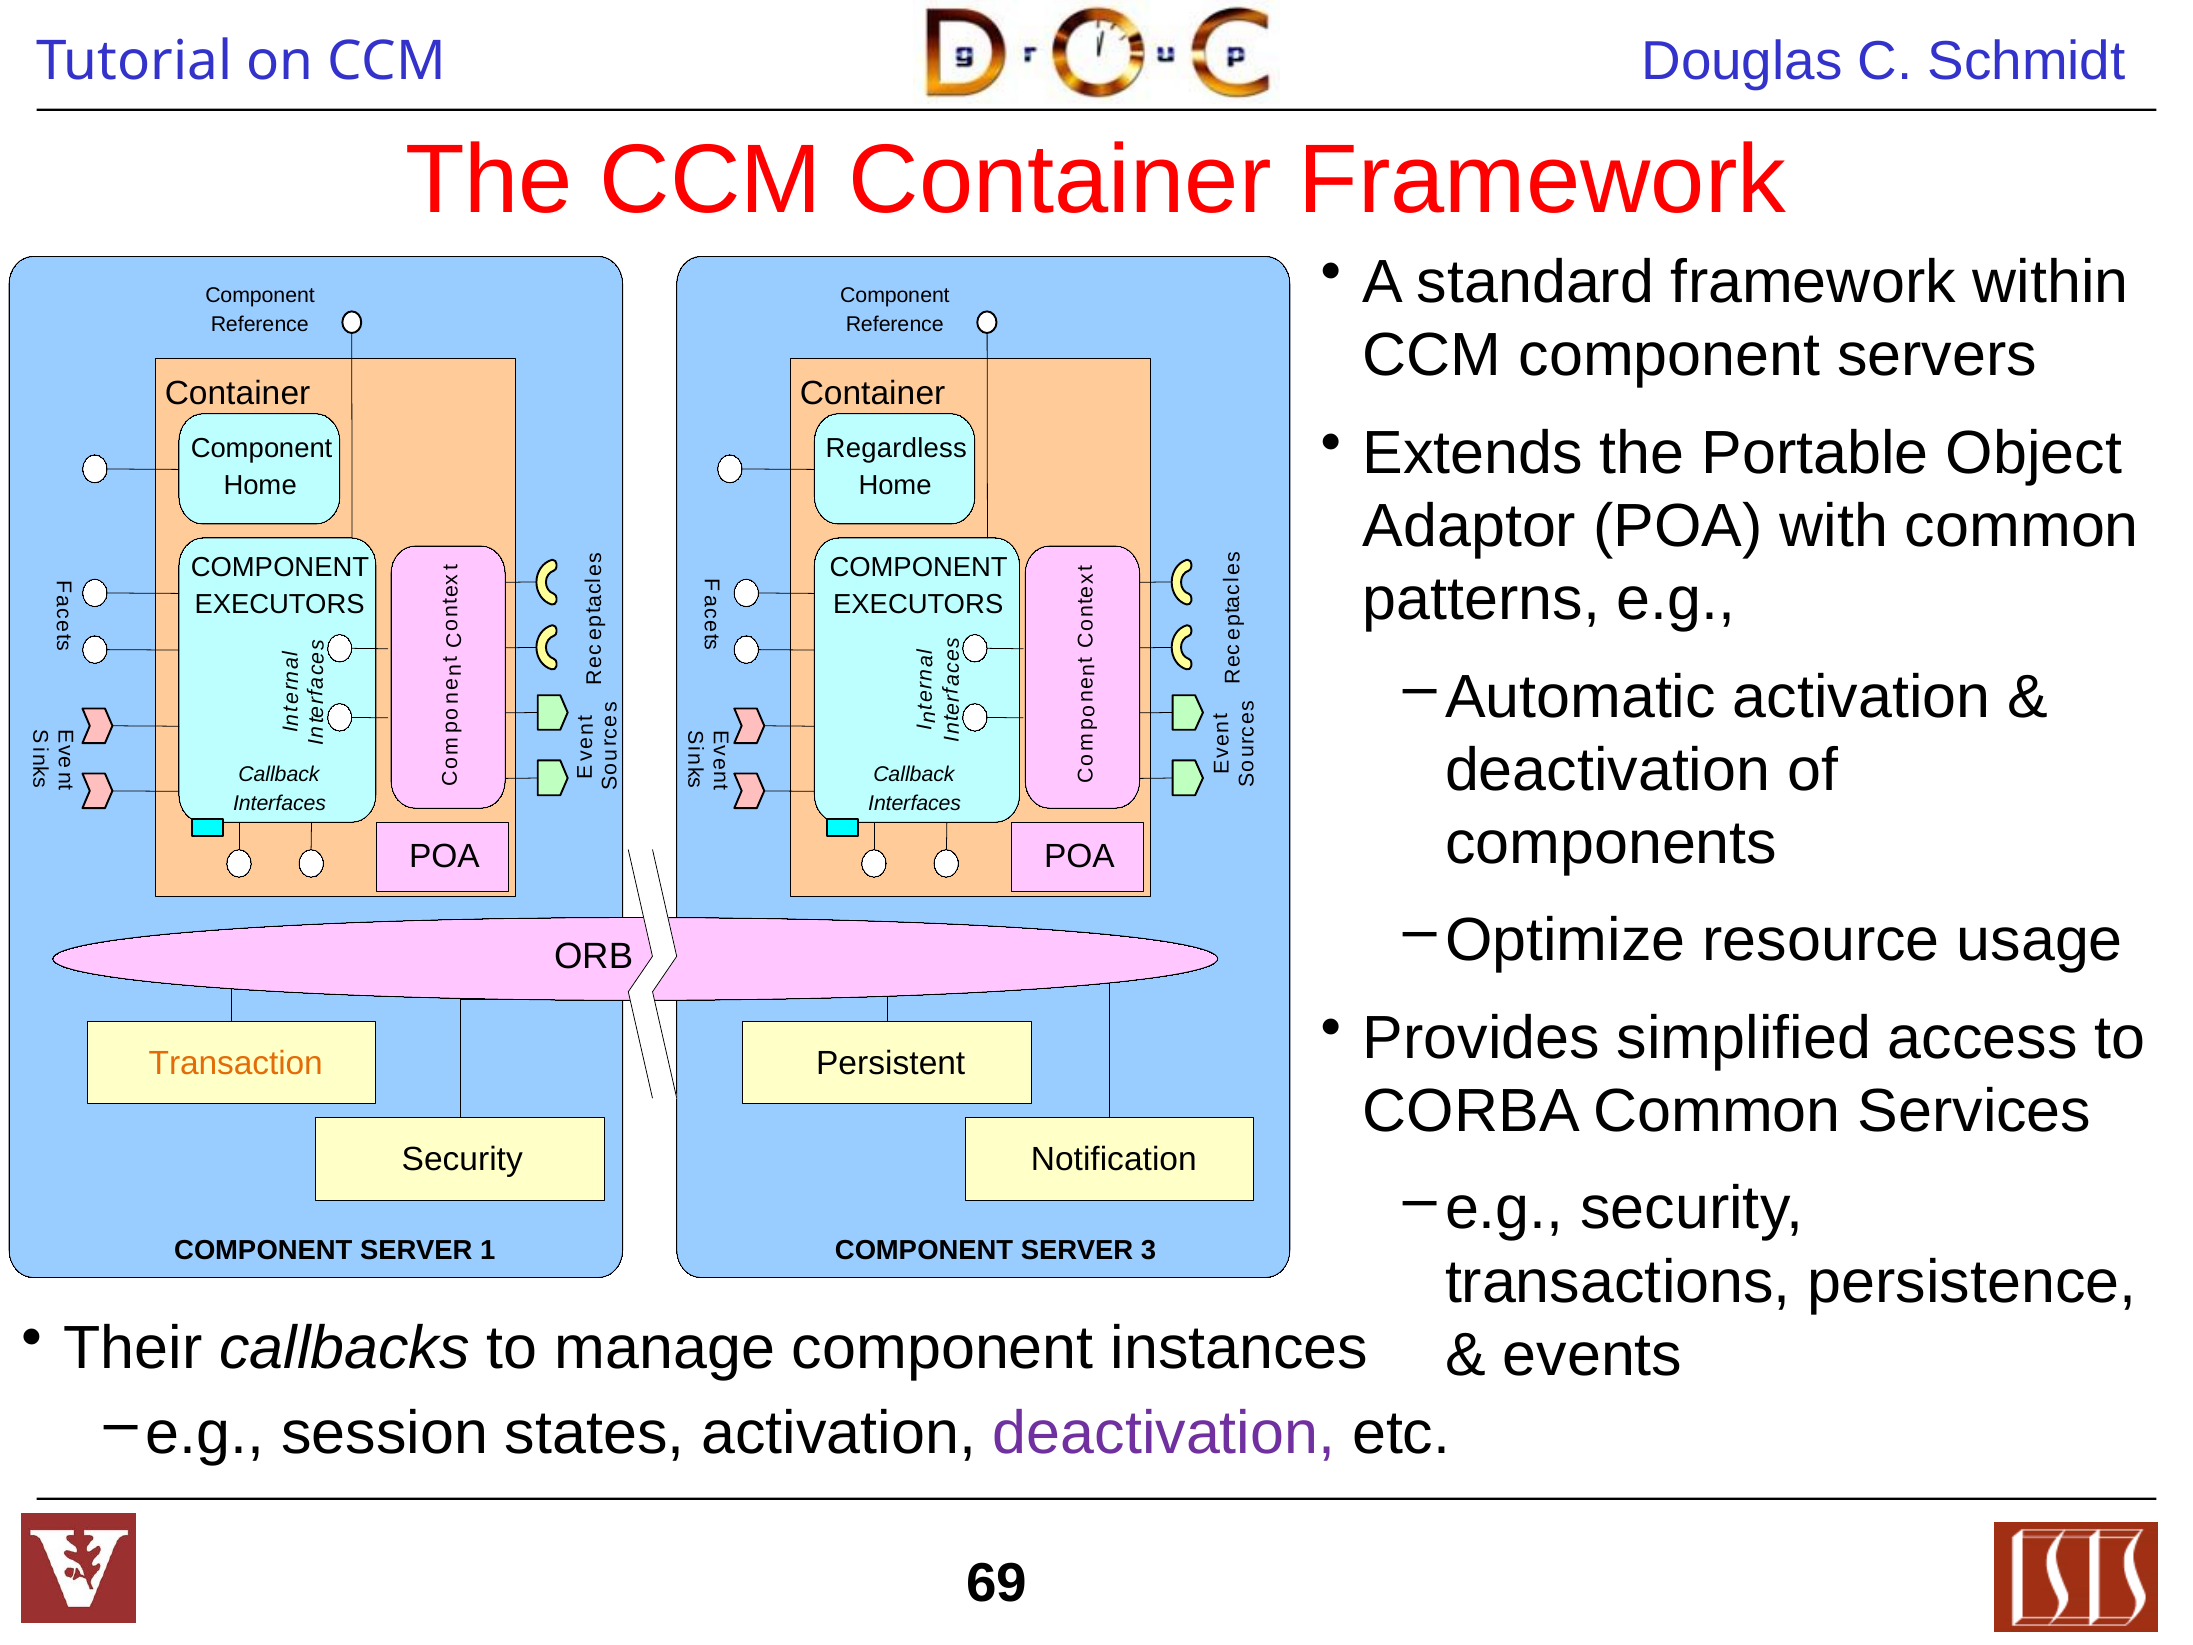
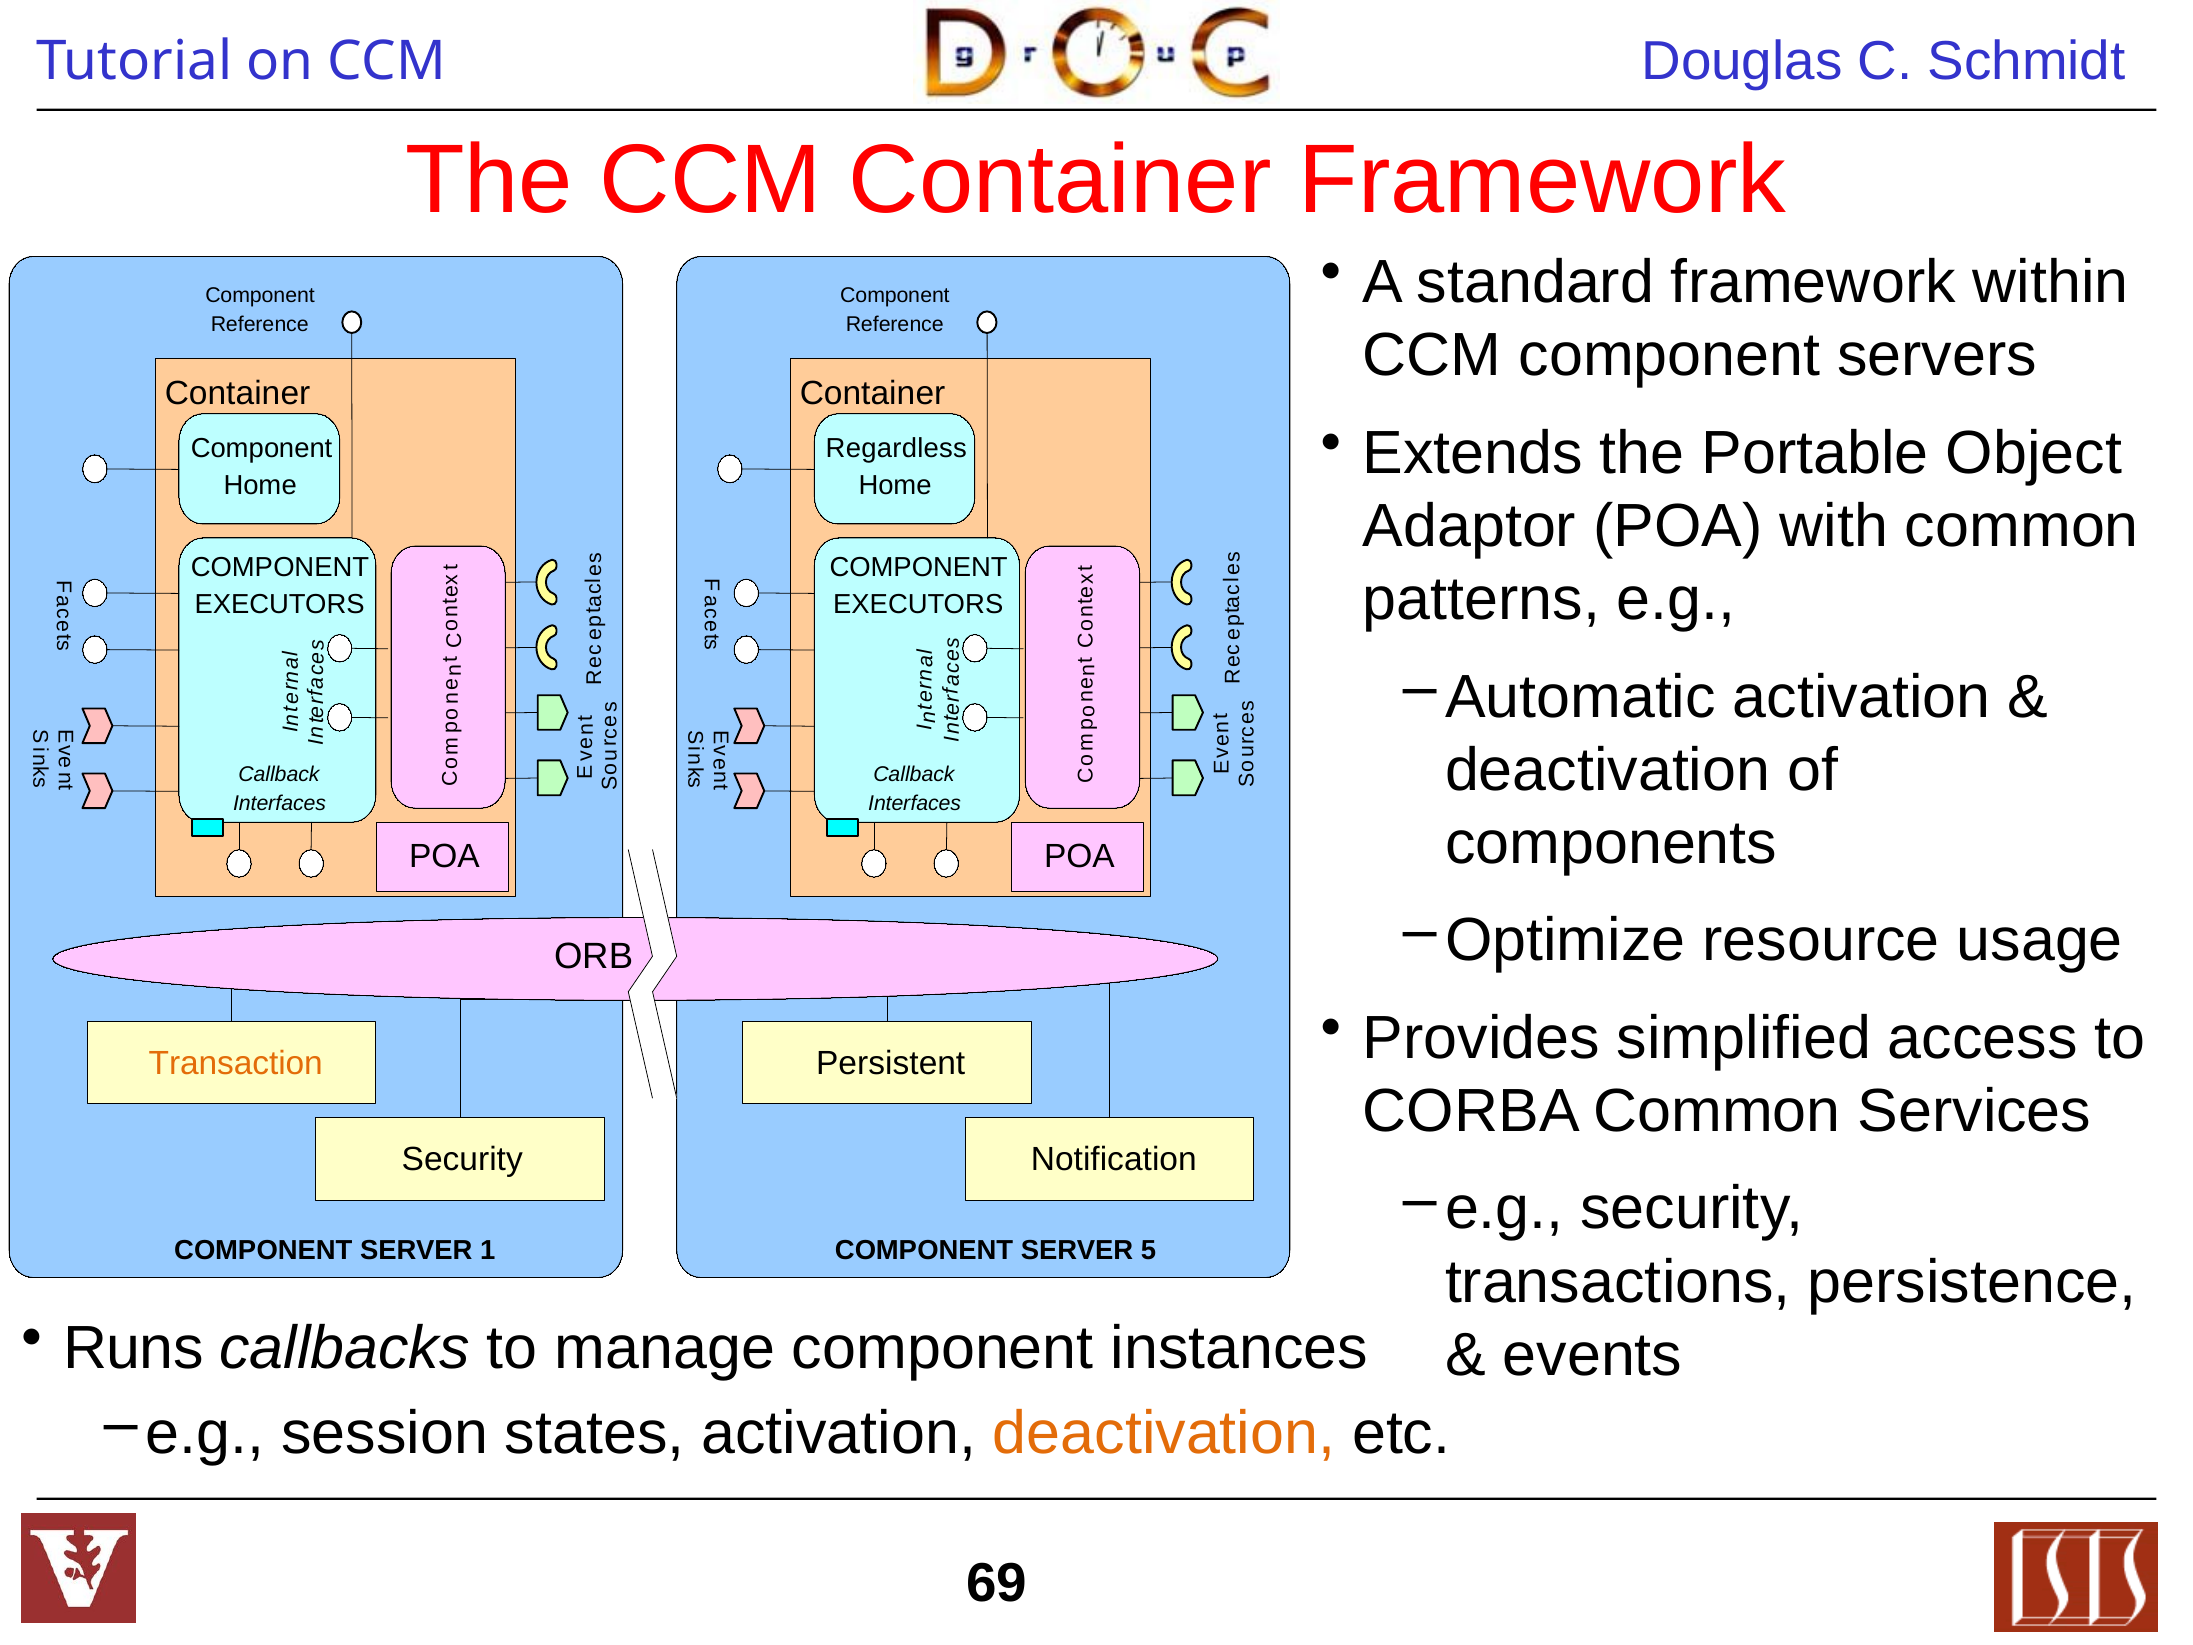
3: 3 -> 5 (1148, 1250)
Their: Their -> Runs (133, 1348)
deactivation colour: purple -> orange (1164, 1433)
